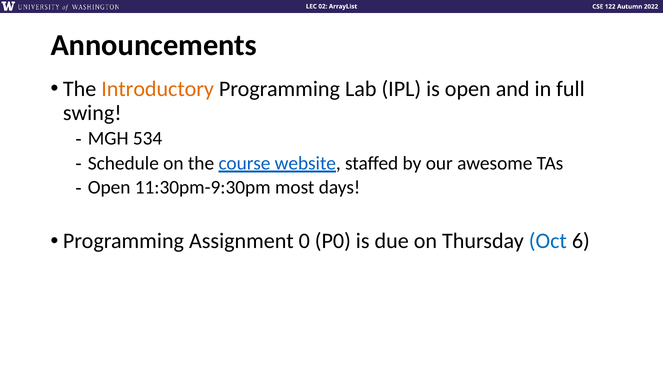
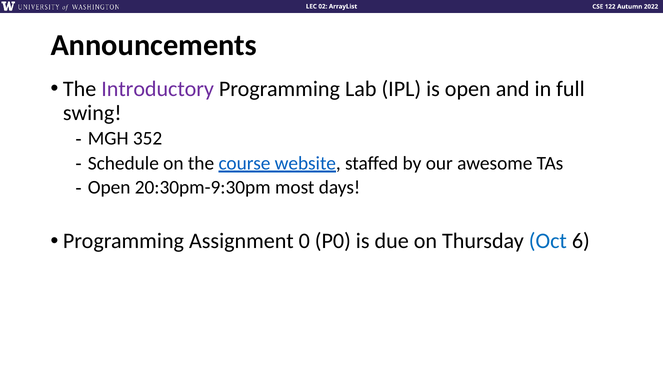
Introductory colour: orange -> purple (158, 89)
534: 534 -> 352 (148, 139)
11:30pm-9:30pm: 11:30pm-9:30pm -> 20:30pm-9:30pm (203, 188)
